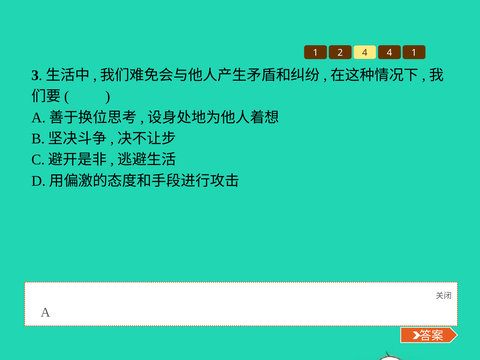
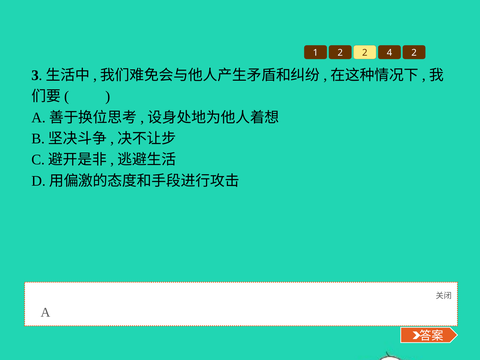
2 4: 4 -> 2 (365, 53)
4 1: 1 -> 2 (414, 53)
